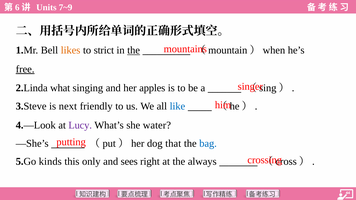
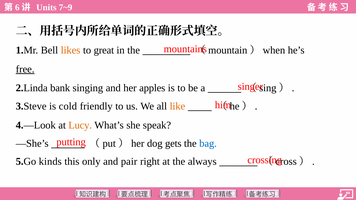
strict: strict -> great (104, 50)
the underline: present -> none (134, 50)
what: what -> bank (60, 88)
next: next -> cold (68, 106)
like colour: blue -> orange (177, 106)
Lucy colour: purple -> orange (80, 125)
water: water -> speak (157, 125)
that: that -> gets (173, 144)
sees: sees -> pair (129, 162)
